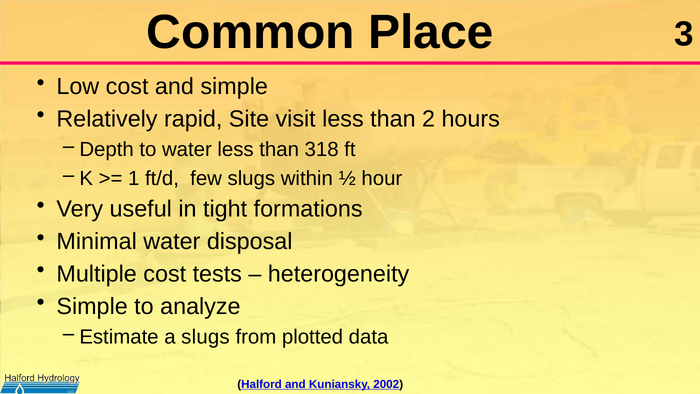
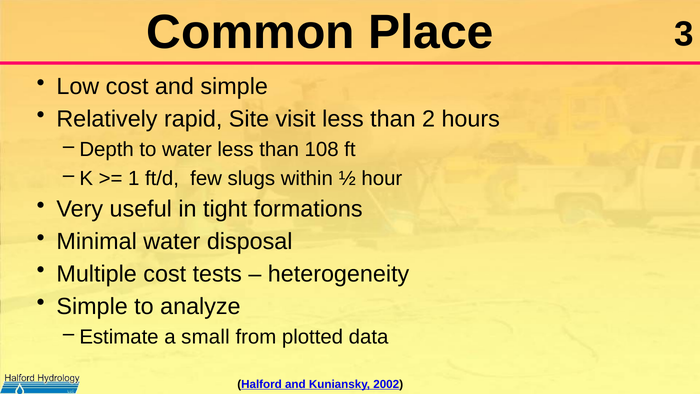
318: 318 -> 108 (322, 149)
a slugs: slugs -> small (205, 337)
